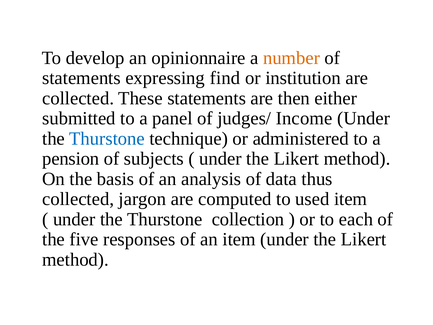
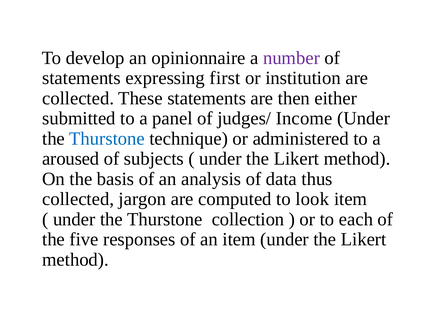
number colour: orange -> purple (291, 58)
find: find -> first (225, 78)
pension: pension -> aroused (71, 159)
used: used -> look (312, 199)
